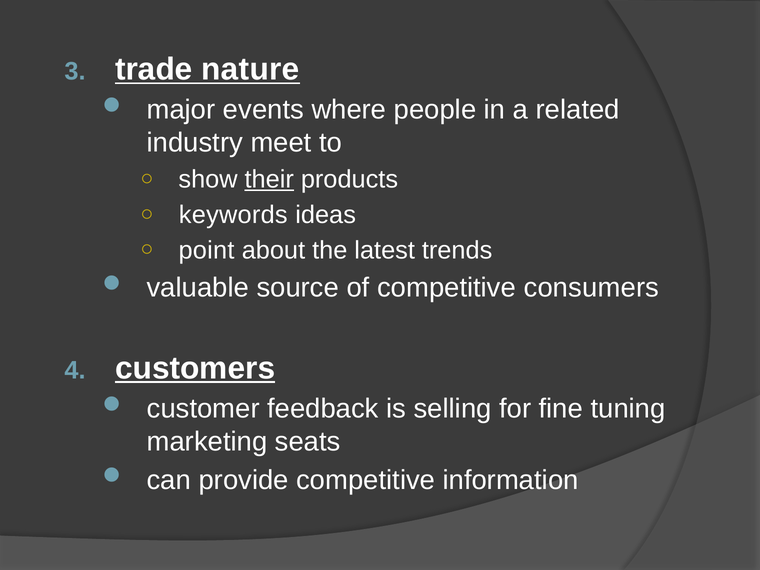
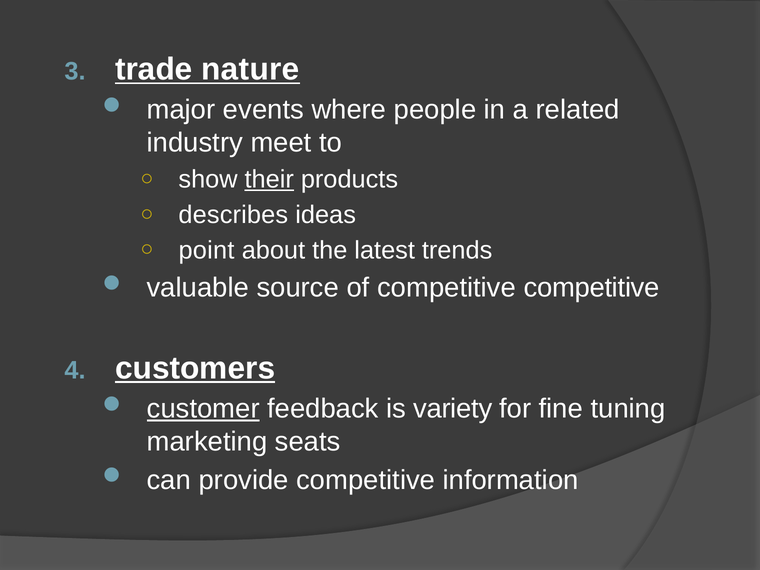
keywords: keywords -> describes (233, 215)
competitive consumers: consumers -> competitive (592, 288)
customer underline: none -> present (203, 409)
selling: selling -> variety (453, 409)
